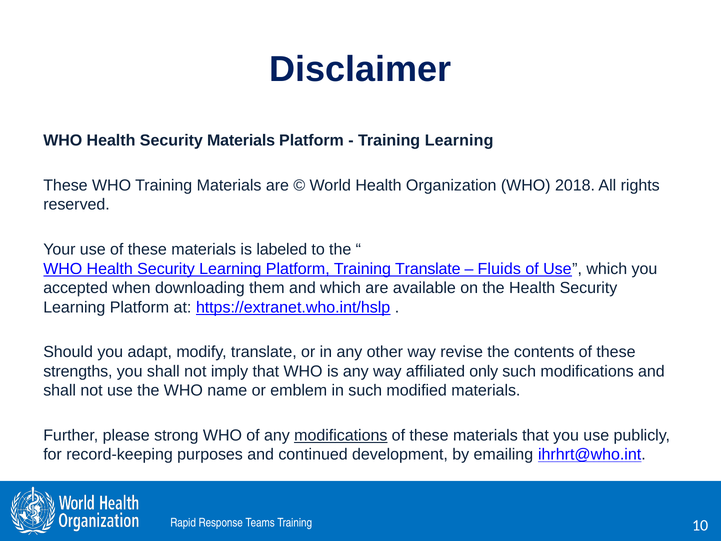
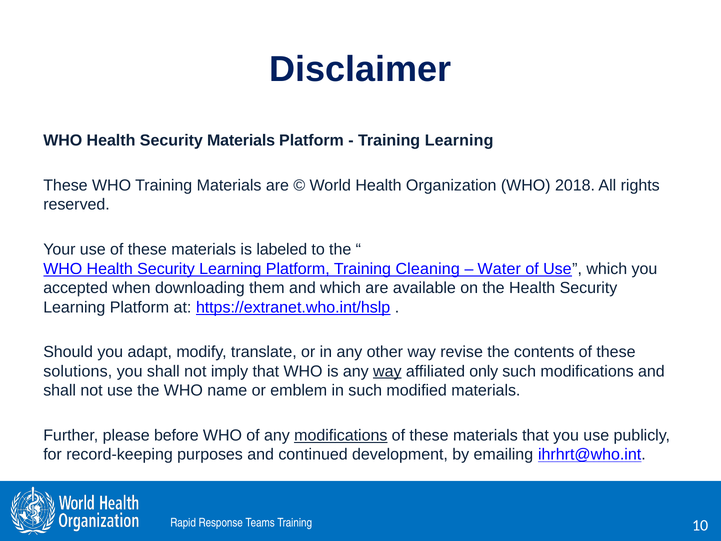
Training Translate: Translate -> Cleaning (428, 269)
Fluids: Fluids -> Water (499, 269)
strengths: strengths -> solutions (78, 371)
way underline: none -> present (387, 371)
strong: strong -> before (176, 435)
